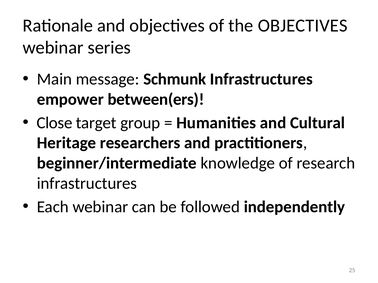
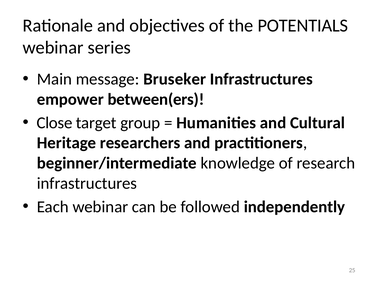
the OBJECTIVES: OBJECTIVES -> POTENTIALS (303, 26)
Schmunk: Schmunk -> Bruseker (175, 79)
